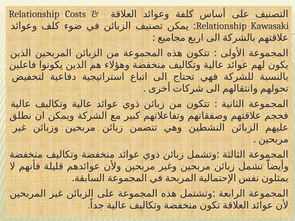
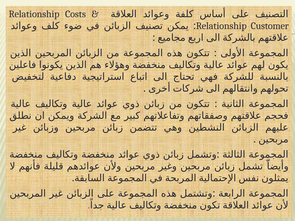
Kawasaki: Kawasaki -> Customer (270, 26)
